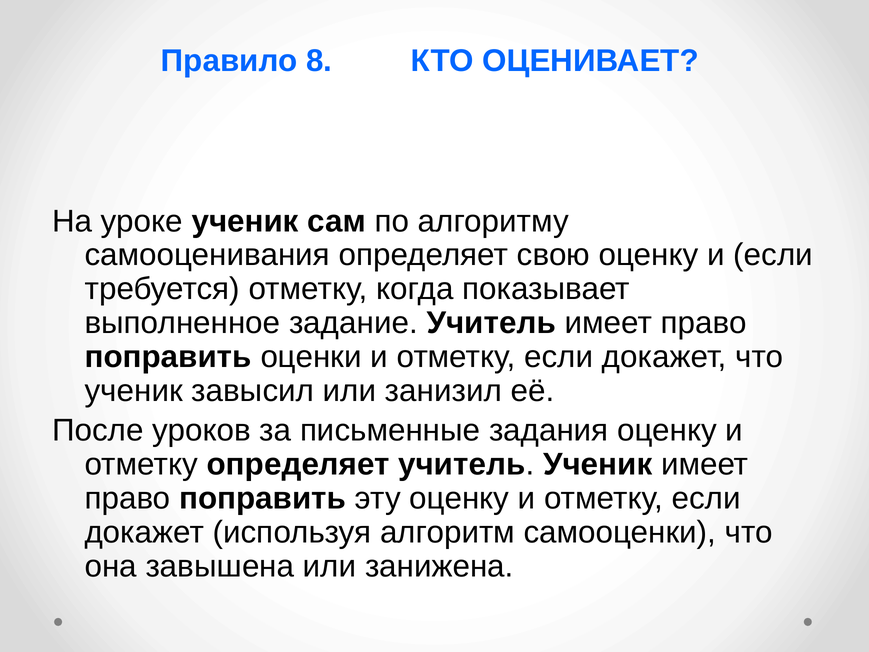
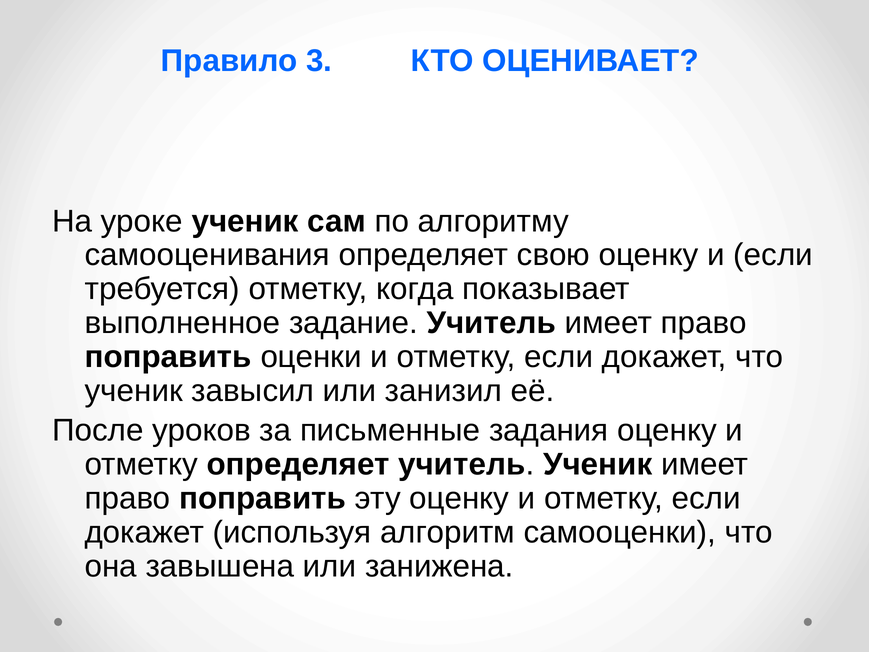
8: 8 -> 3 (319, 61)
